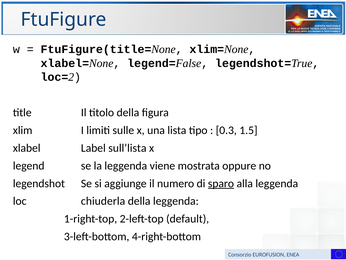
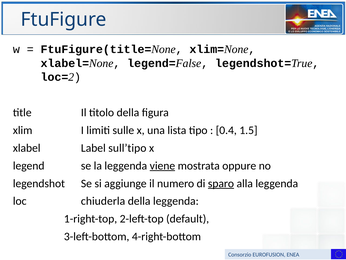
0.3: 0.3 -> 0.4 (226, 130)
sull’lista: sull’lista -> sull’tipo (127, 148)
viene underline: none -> present (162, 165)
